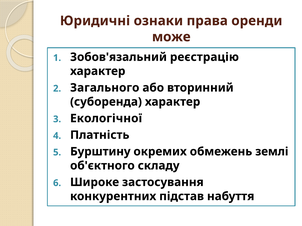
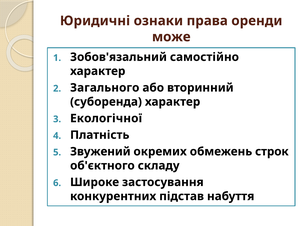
реєстрацію: реєстрацію -> самостійно (204, 57)
Бурштину: Бурштину -> Звужений (100, 152)
землі: землі -> строк (272, 152)
